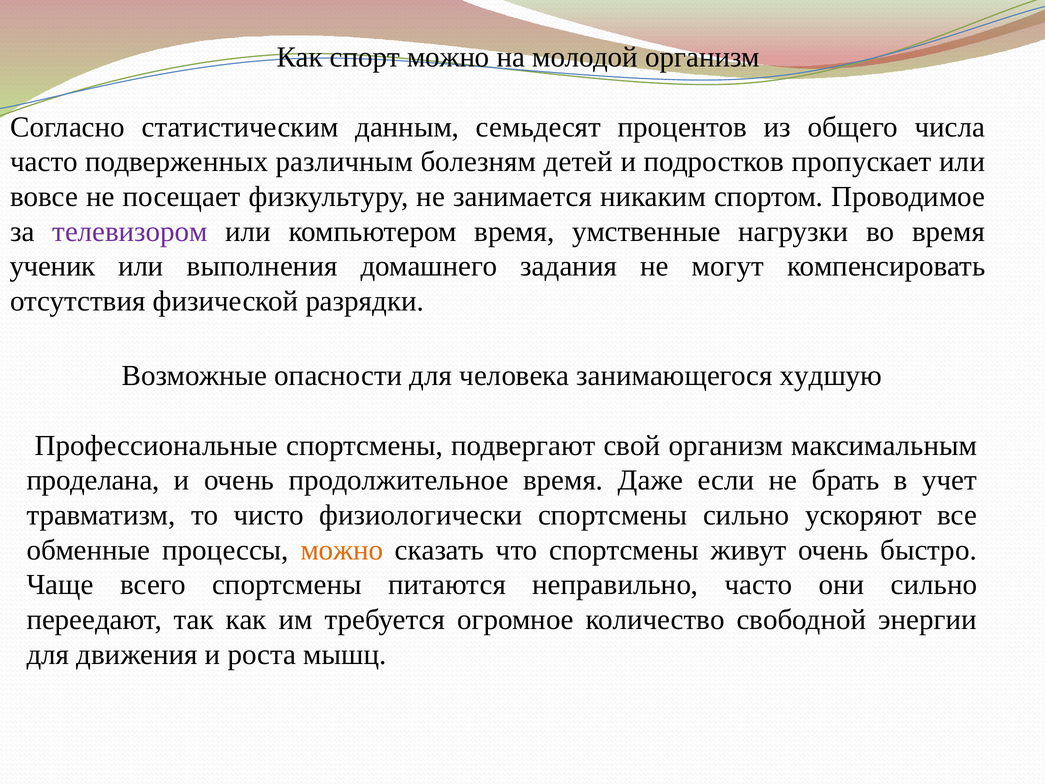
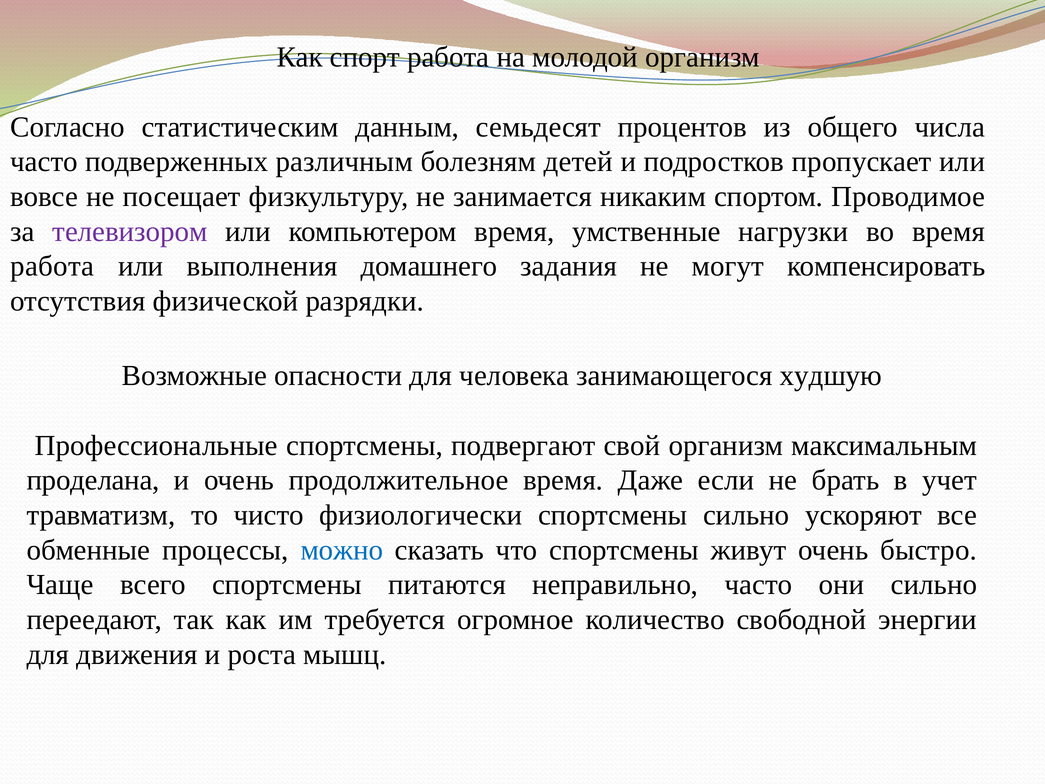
спорт можно: можно -> работа (448, 57)
ученик: ученик -> работа (52, 266)
можно colour: orange -> blue (342, 550)
